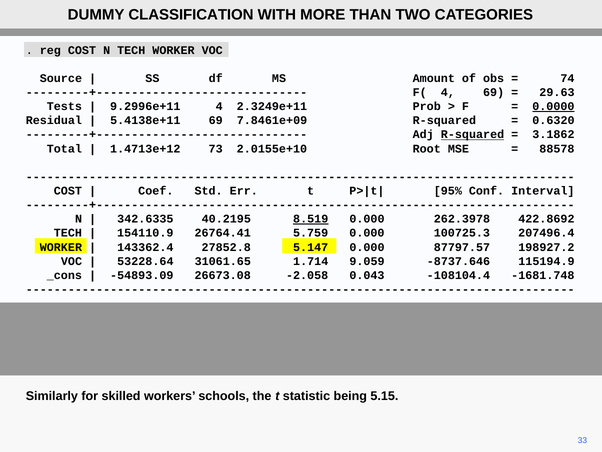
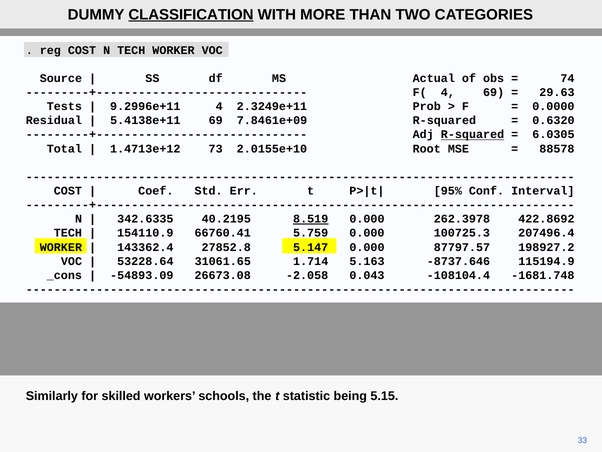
CLASSIFICATION underline: none -> present (191, 15)
Amount: Amount -> Actual (434, 78)
0.0000 underline: present -> none (553, 106)
3.1862: 3.1862 -> 6.0305 (553, 134)
26764.41: 26764.41 -> 66760.41 (223, 233)
9.059: 9.059 -> 5.163 (367, 261)
